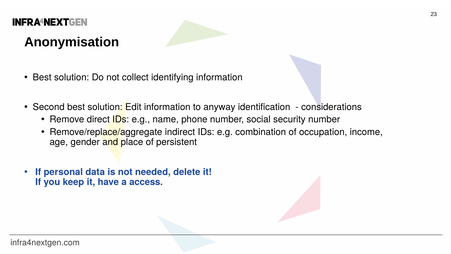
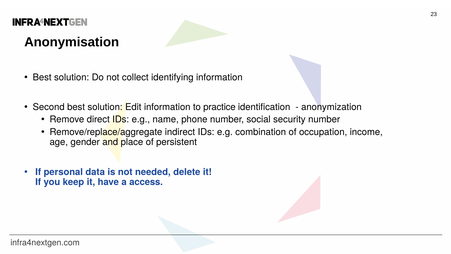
anyway: anyway -> practice (219, 107)
considerations: considerations -> anonymization (331, 107)
